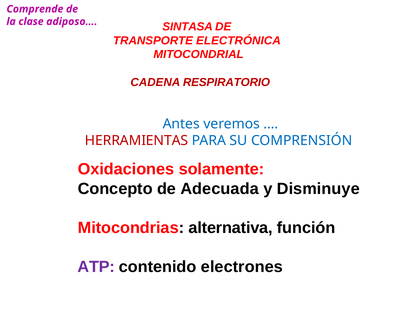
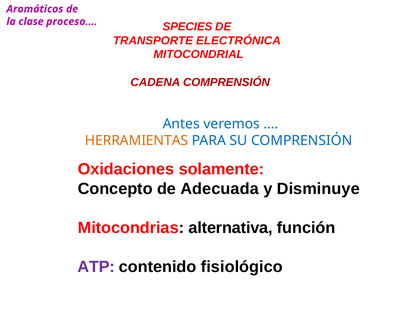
Comprende: Comprende -> Aromáticos (35, 9)
adiposo…: adiposo… -> proceso… (72, 22)
SINTASA: SINTASA -> SPECIES (188, 27)
CADENA RESPIRATORIO: RESPIRATORIO -> COMPRENSIÓN (226, 82)
HERRAMIENTAS colour: red -> orange (137, 141)
electrones: electrones -> fisiológico (242, 267)
